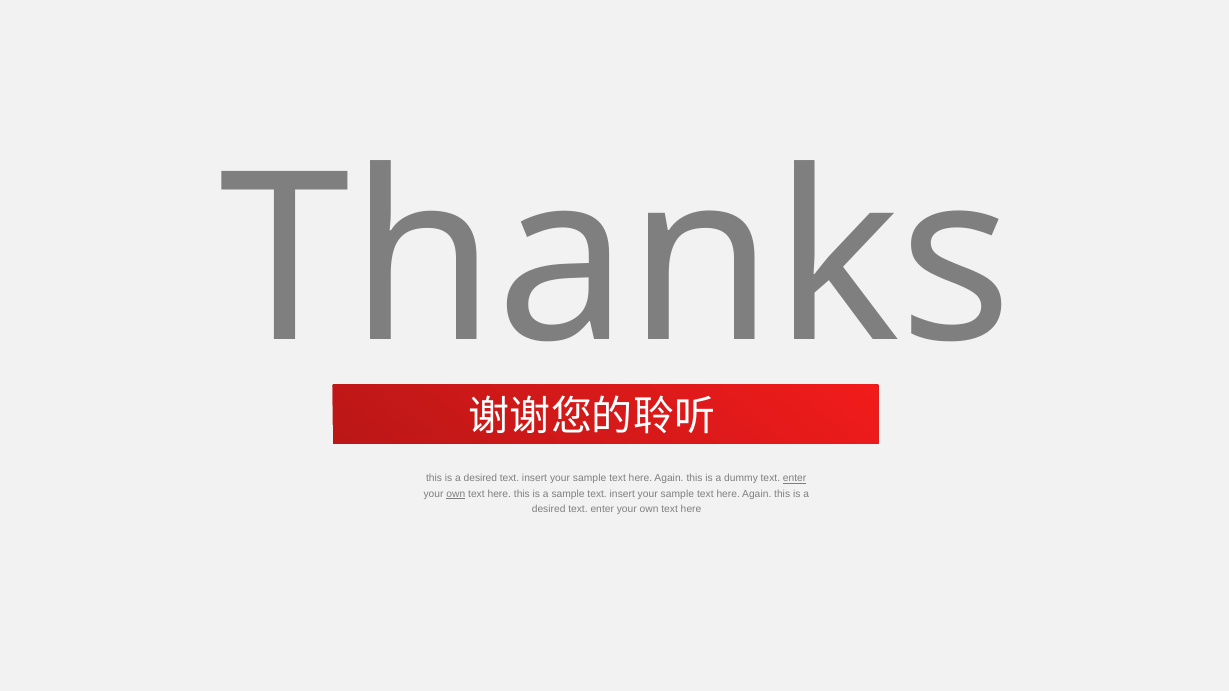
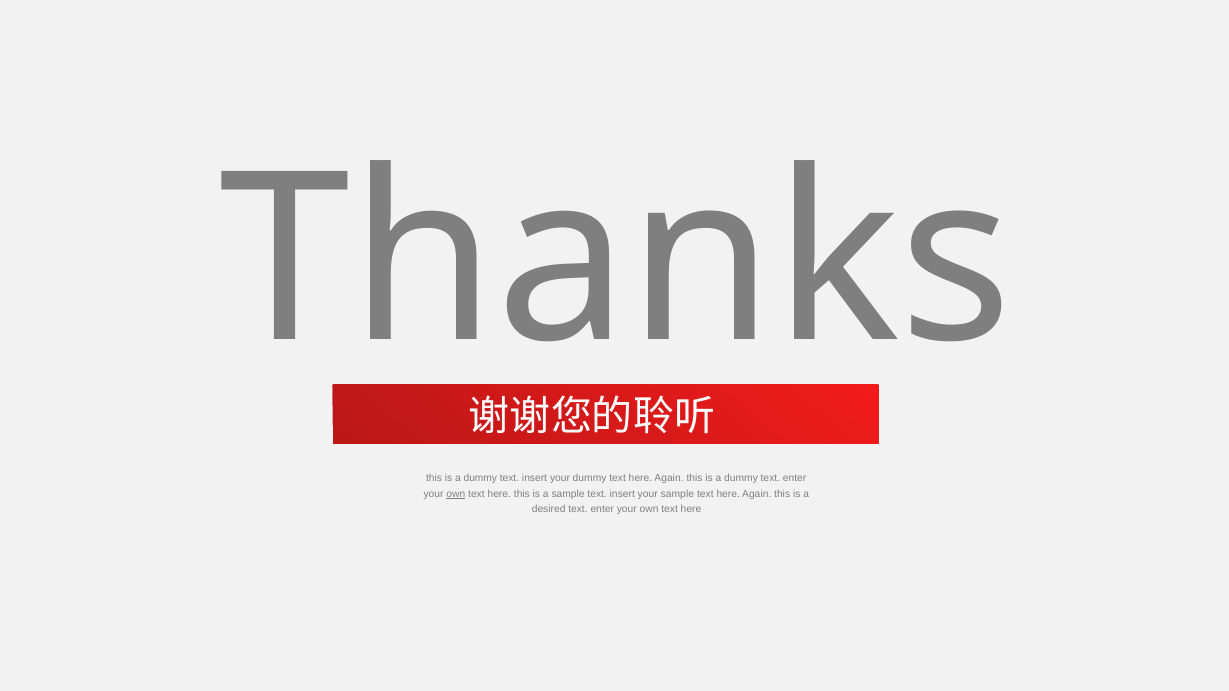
desired: desired -> dummy (480, 479)
sample: sample -> dummy (590, 479)
enter underline: present -> none (795, 479)
